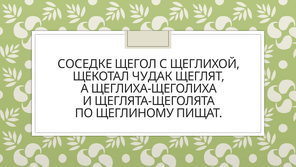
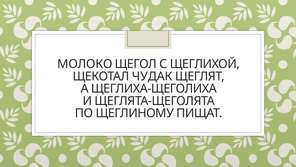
СОСЕДКЕ: СОСЕДКЕ -> МОЛОКО (85, 64)
